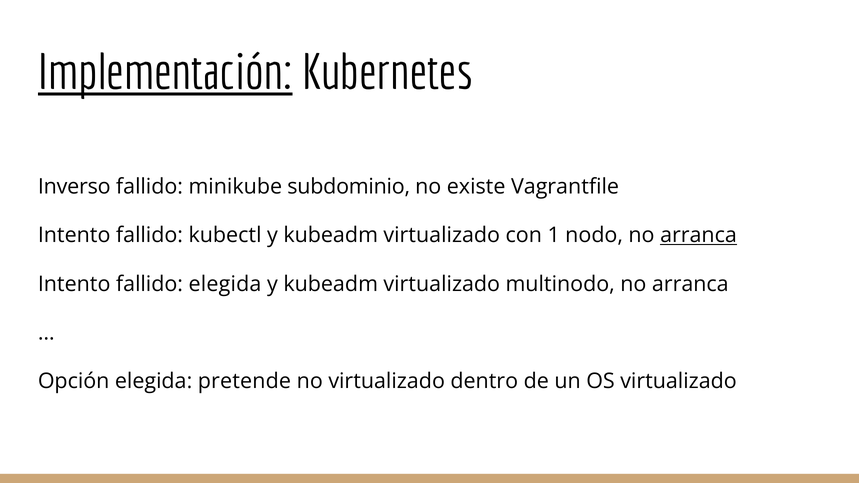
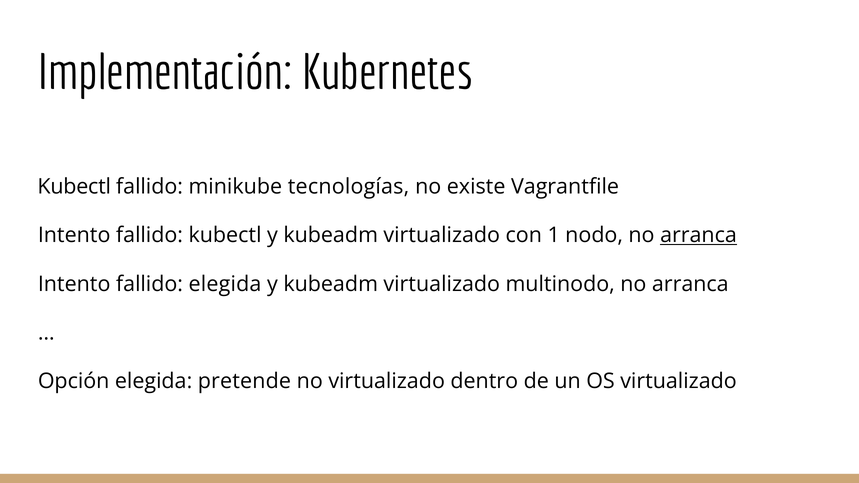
Implementación underline: present -> none (165, 73)
Inverso: Inverso -> Kubectl (74, 187)
subdominio: subdominio -> tecnologías (348, 187)
